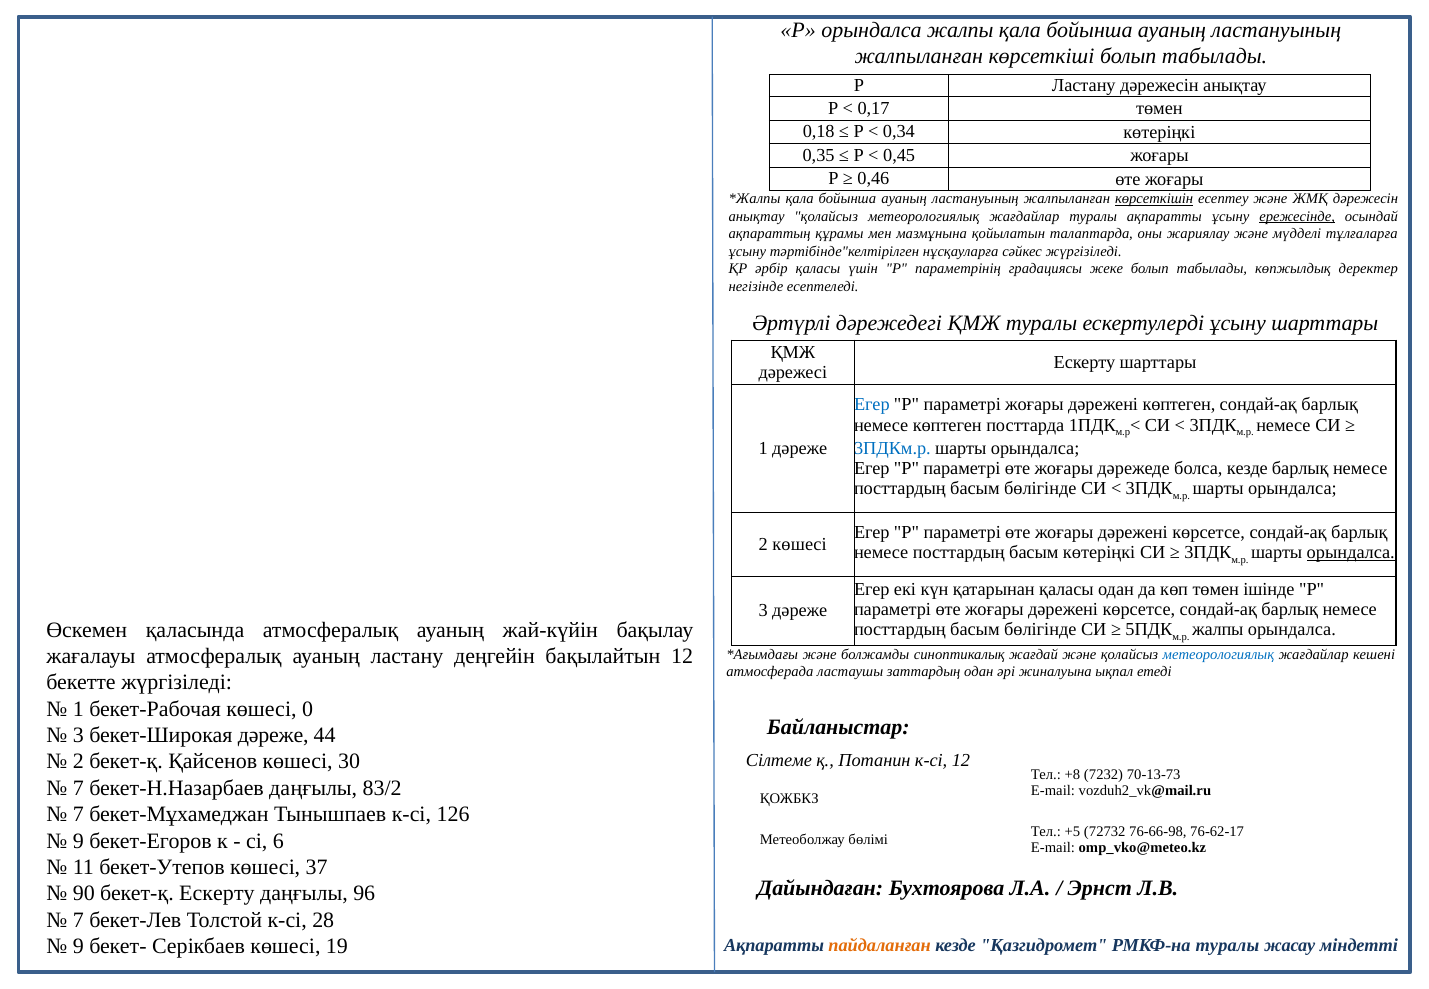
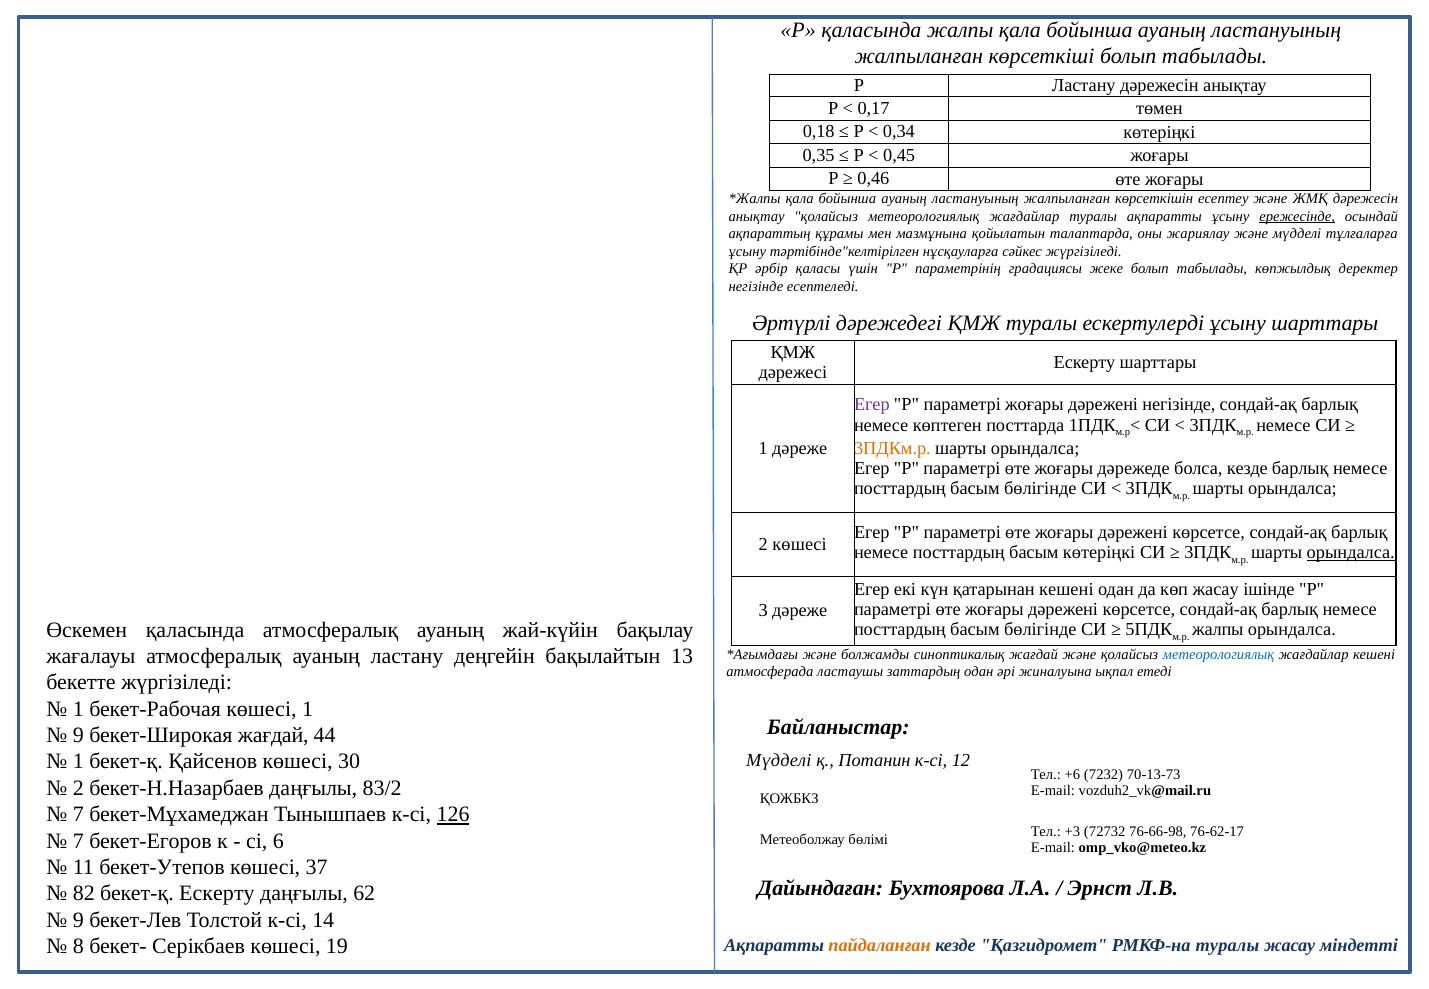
Р орындалса: орындалса -> қаласында (871, 30)
көрсеткішін underline: present -> none (1154, 199)
Егер colour: blue -> purple (872, 405)
дәрежені көптеген: көптеген -> негізінде (1179, 405)
3ПДКм.р colour: blue -> orange (892, 448)
қатарынан қаласы: қаласы -> кешені (1066, 589)
көп төмен: төмен -> жасау (1216, 589)
бақылайтын 12: 12 -> 13 (682, 656)
көшесі 0: 0 -> 1 (308, 709)
3: 3 -> 9 (78, 736)
бекет-Широкая дәреже: дәреже -> жағдай (273, 736)
Сілтеме: Сілтеме -> Мүдделі (779, 760)
2: 2 -> 1 (78, 762)
+8: +8 -> +6 (1072, 775)
7: 7 -> 2 (78, 788)
126 underline: none -> present (453, 815)
+5: +5 -> +3 (1072, 832)
9: 9 -> 7 (78, 841)
90: 90 -> 82 (84, 894)
96: 96 -> 62 (364, 894)
7: 7 -> 9 (78, 920)
28: 28 -> 14 (323, 920)
9: 9 -> 8 (78, 947)
